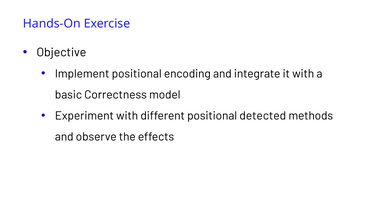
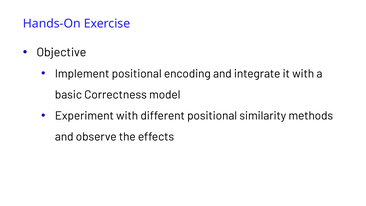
detected: detected -> similarity (263, 116)
